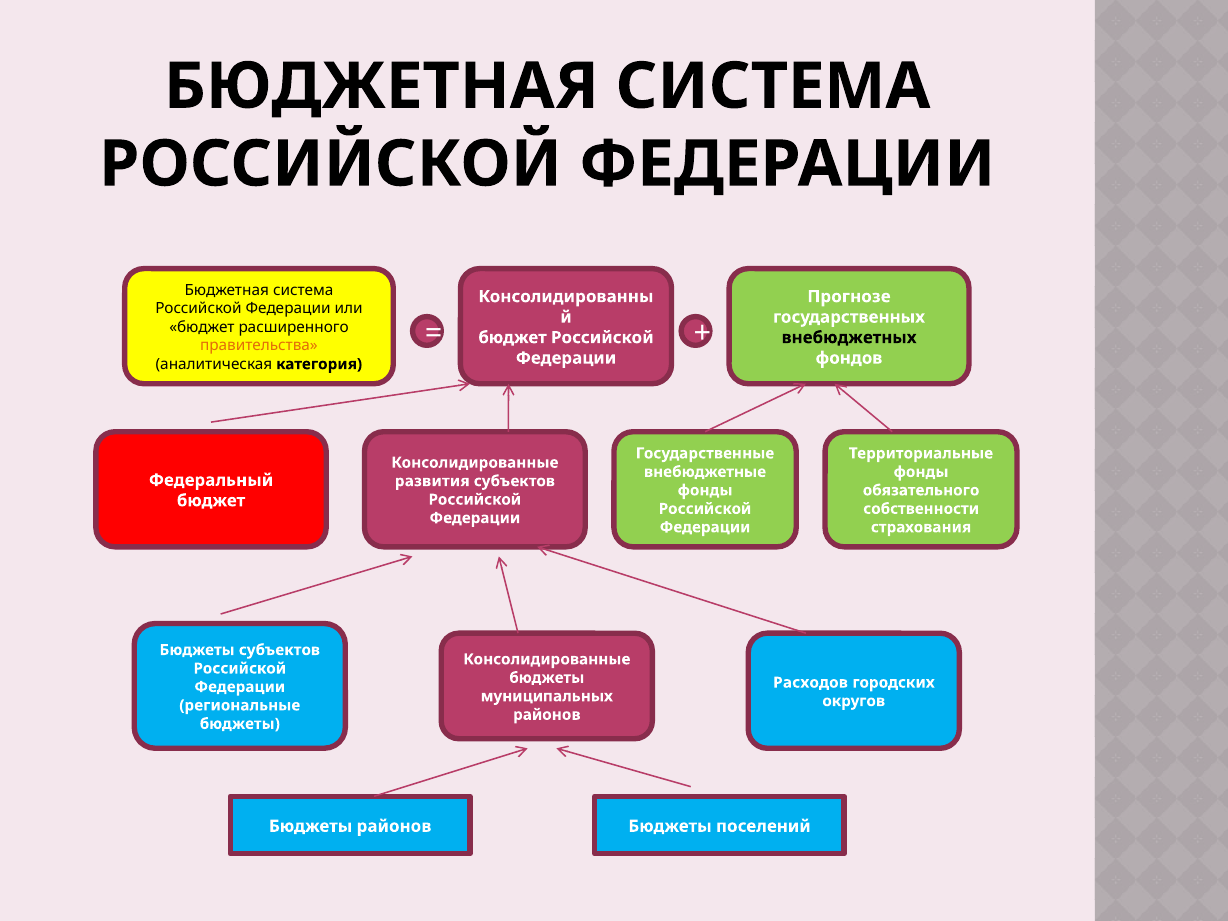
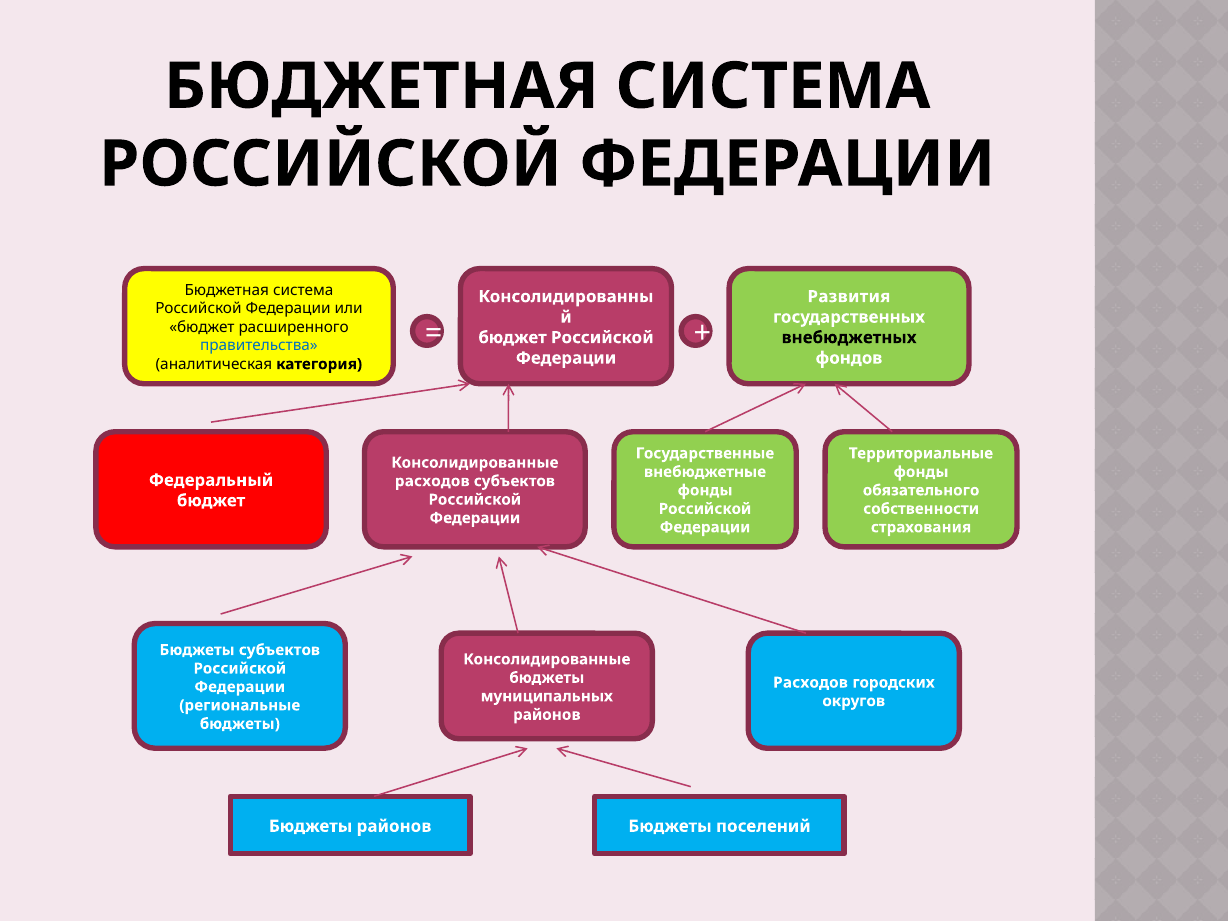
Прогнозе: Прогнозе -> Развития (849, 297)
правительства colour: orange -> blue (259, 346)
развития: развития -> расходов (432, 481)
